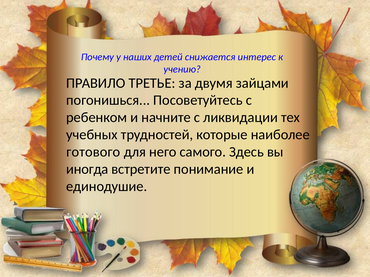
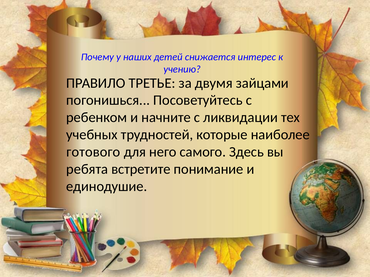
иногда: иногда -> ребята (87, 170)
